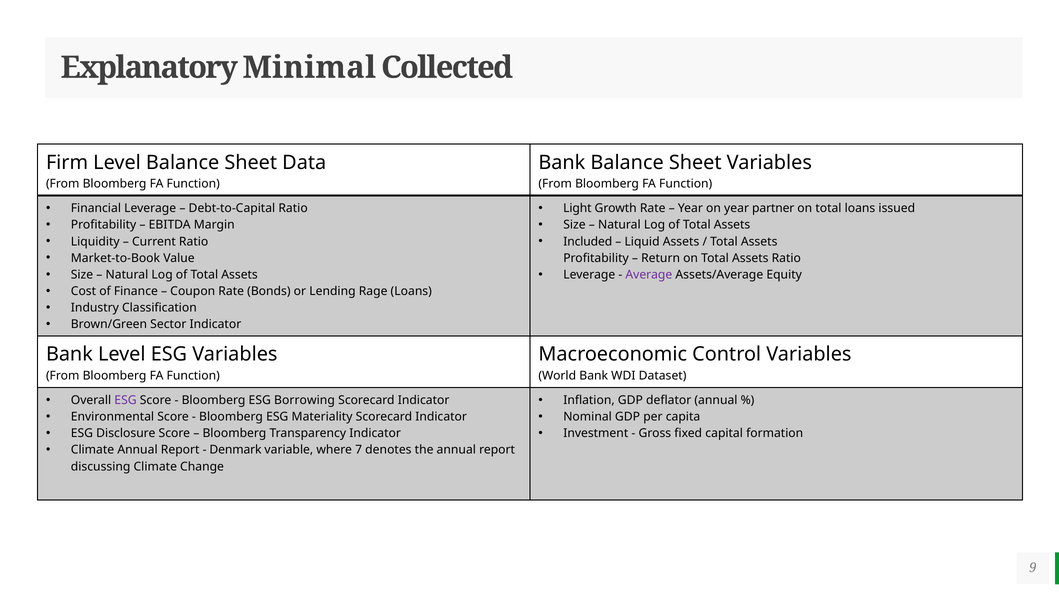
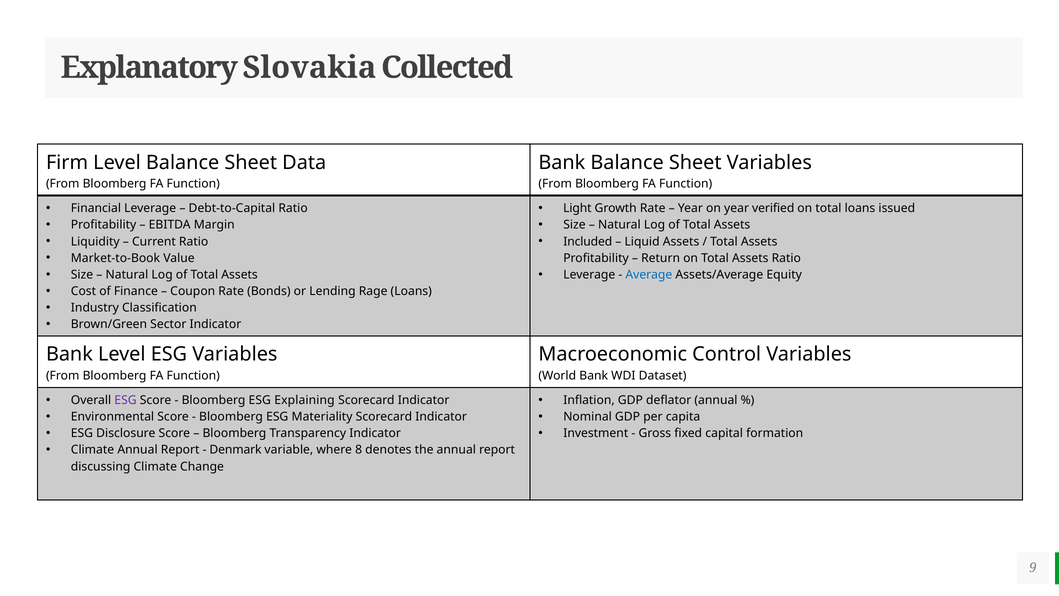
Minimal: Minimal -> Slovakia (309, 68)
partner: partner -> verified (773, 208)
Average colour: purple -> blue (649, 274)
Borrowing: Borrowing -> Explaining (304, 400)
7: 7 -> 8 (359, 450)
